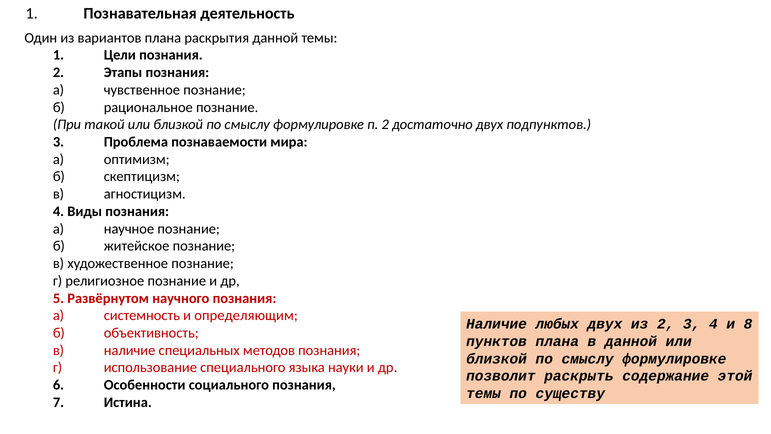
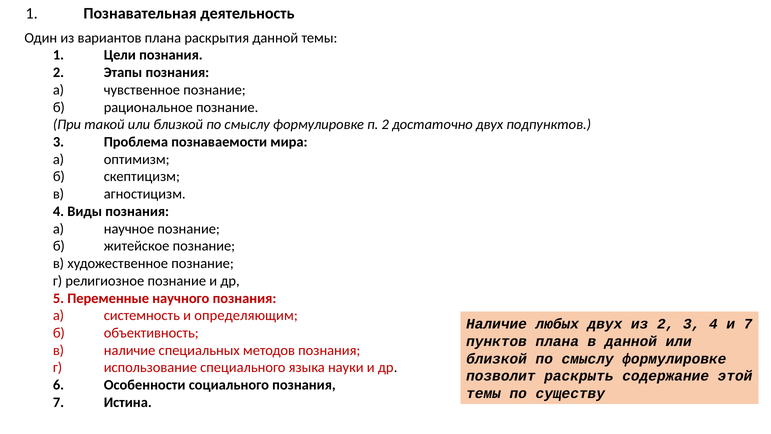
Развёрнутом: Развёрнутом -> Переменные (108, 298)
и 8: 8 -> 7 (748, 324)
